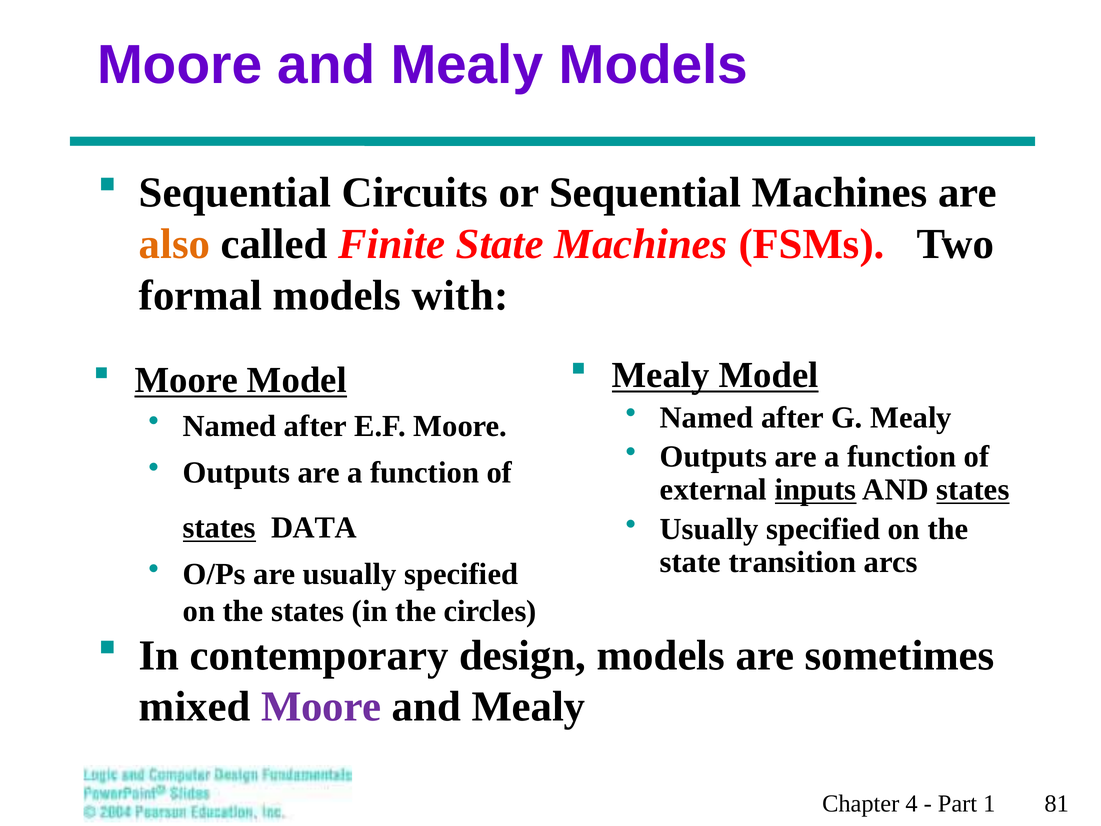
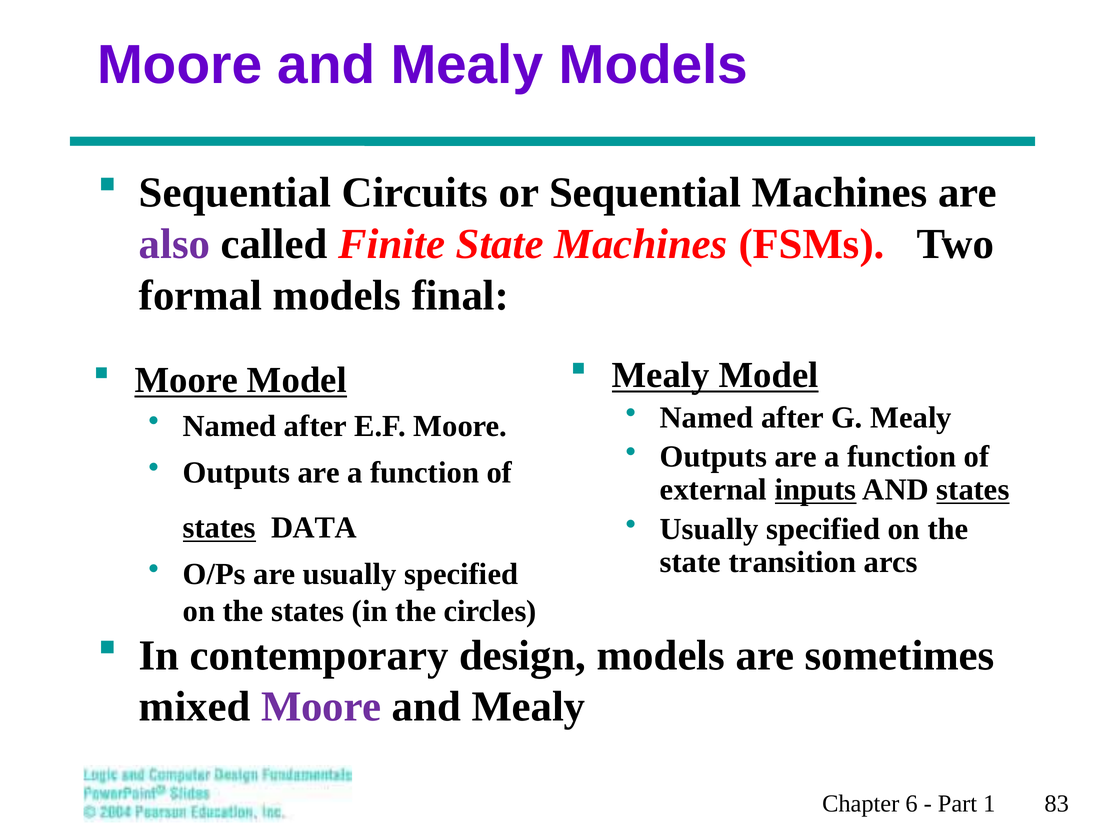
also colour: orange -> purple (175, 244)
with: with -> final (460, 295)
4: 4 -> 6 (912, 803)
81: 81 -> 83 (1057, 803)
